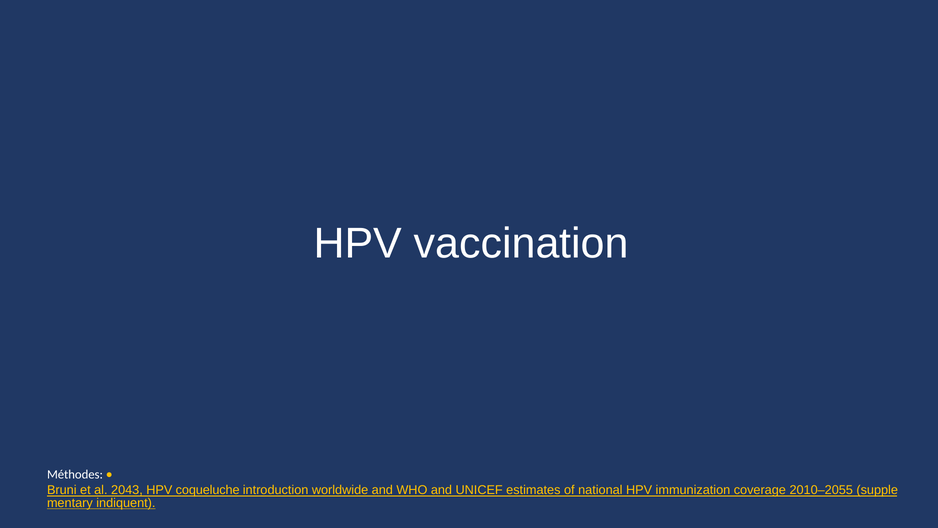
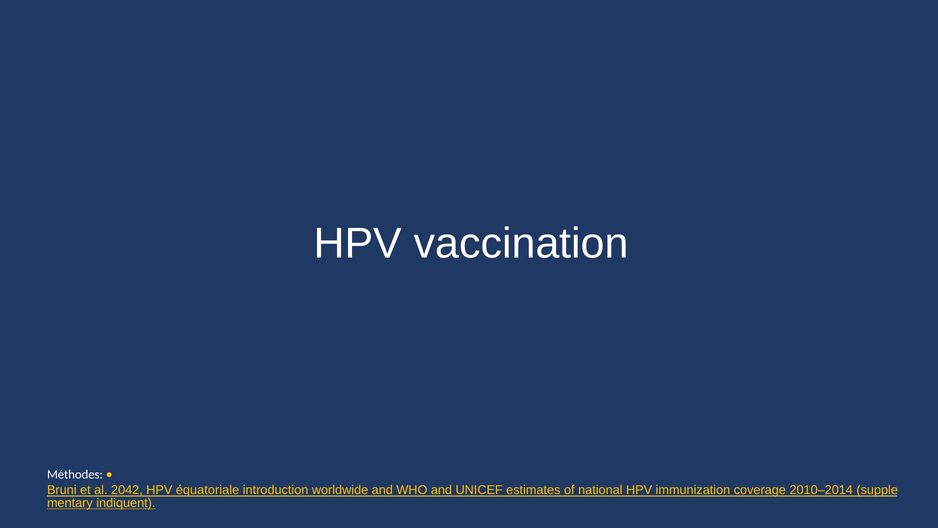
2043: 2043 -> 2042 (127, 490)
coqueluche: coqueluche -> équatoriale (208, 490)
2010–2055: 2010–2055 -> 2010–2014 (821, 490)
